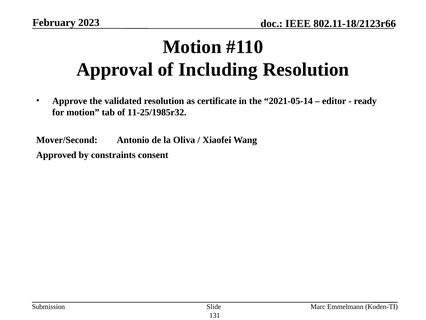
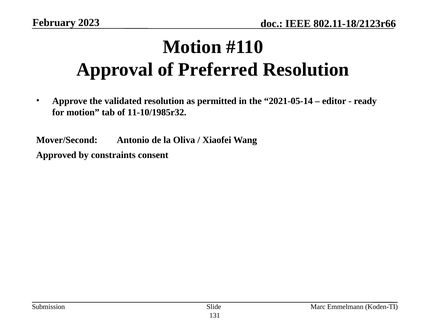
Including: Including -> Preferred (218, 69)
certificate: certificate -> permitted (217, 101)
11-25/1985r32: 11-25/1985r32 -> 11-10/1985r32 (157, 112)
